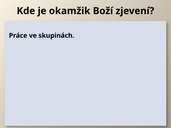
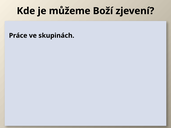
okamžik: okamžik -> můžeme (70, 11)
